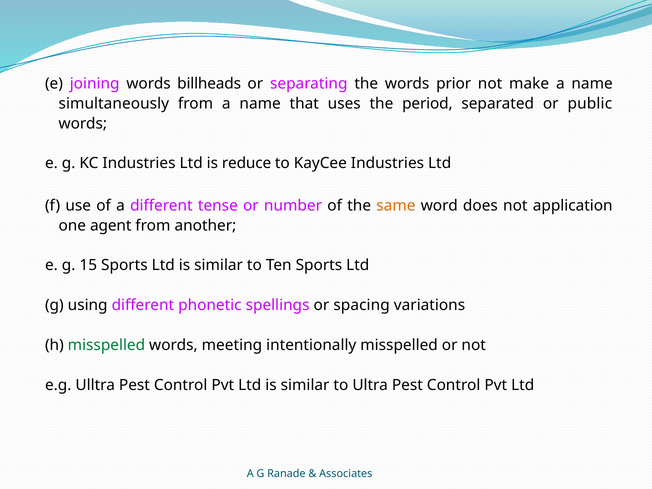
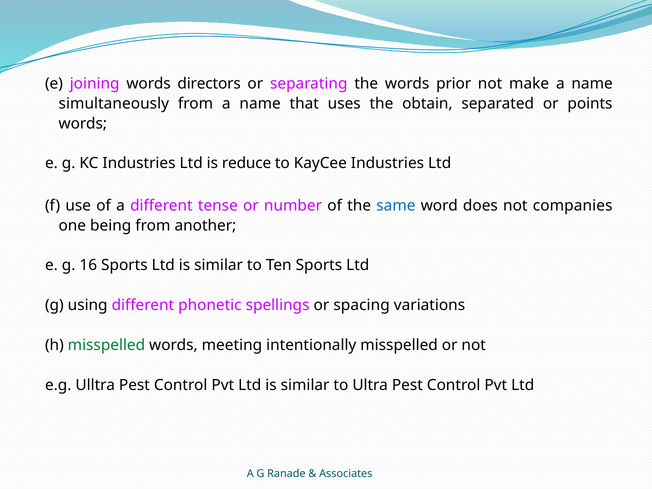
billheads: billheads -> directors (209, 84)
period: period -> obtain (427, 104)
public: public -> points (590, 104)
same colour: orange -> blue (396, 206)
application: application -> companies (573, 206)
agent: agent -> being (111, 225)
15: 15 -> 16 (88, 265)
